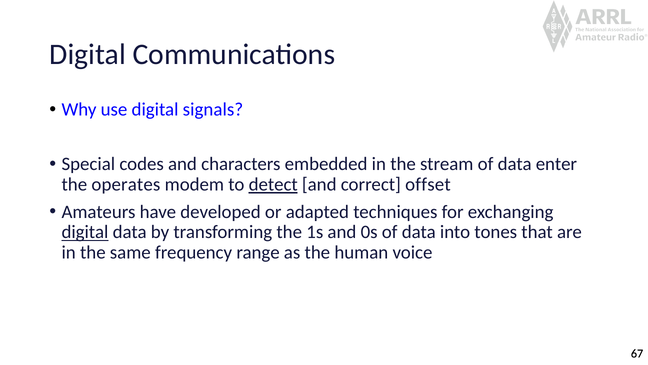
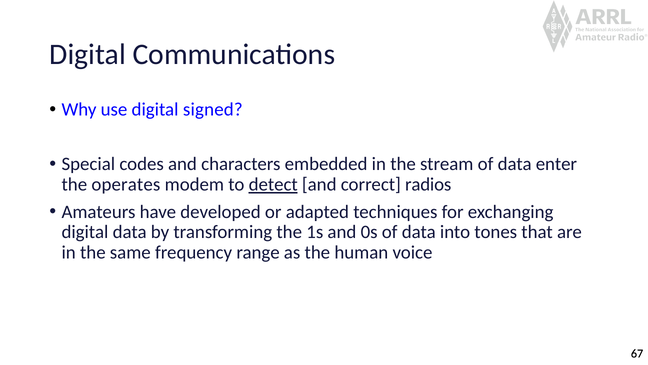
signals: signals -> signed (213, 110)
offset: offset -> radios (428, 184)
digital underline: present -> none (85, 232)
